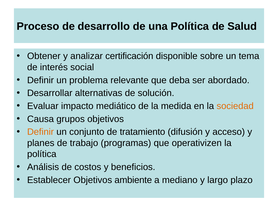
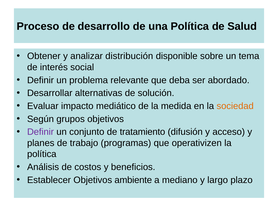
certificación: certificación -> distribución (129, 56)
Causa: Causa -> Según (40, 119)
Definir colour: orange -> purple (40, 132)
